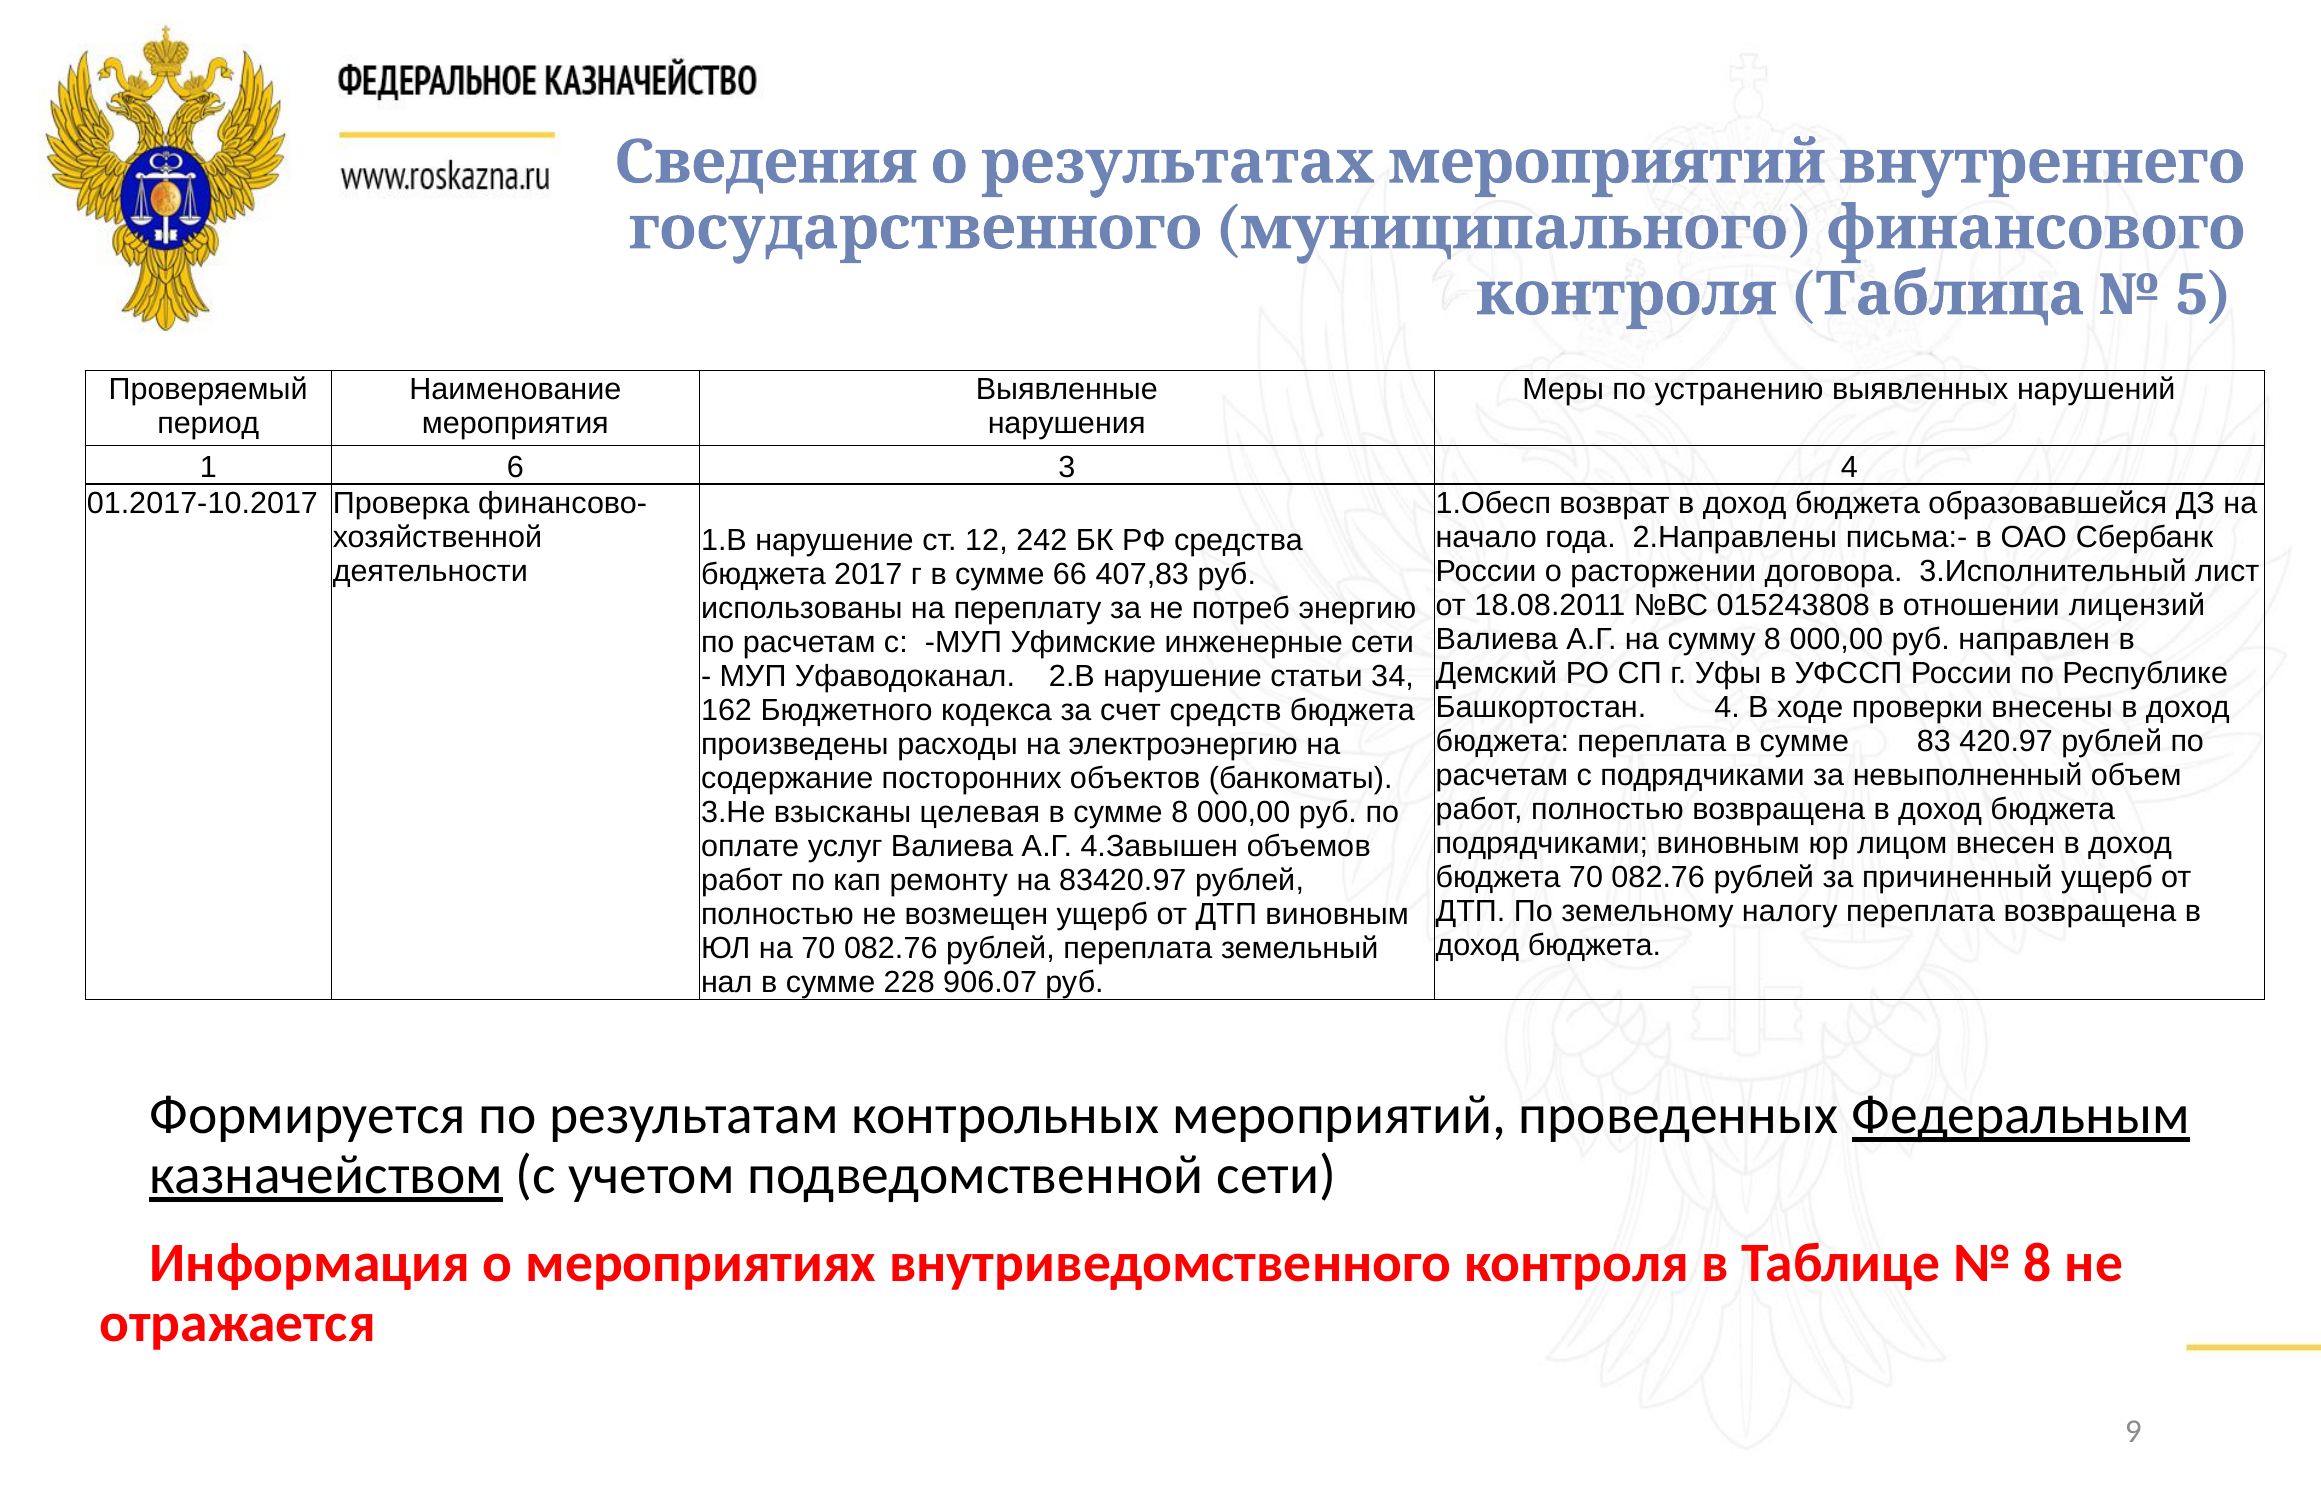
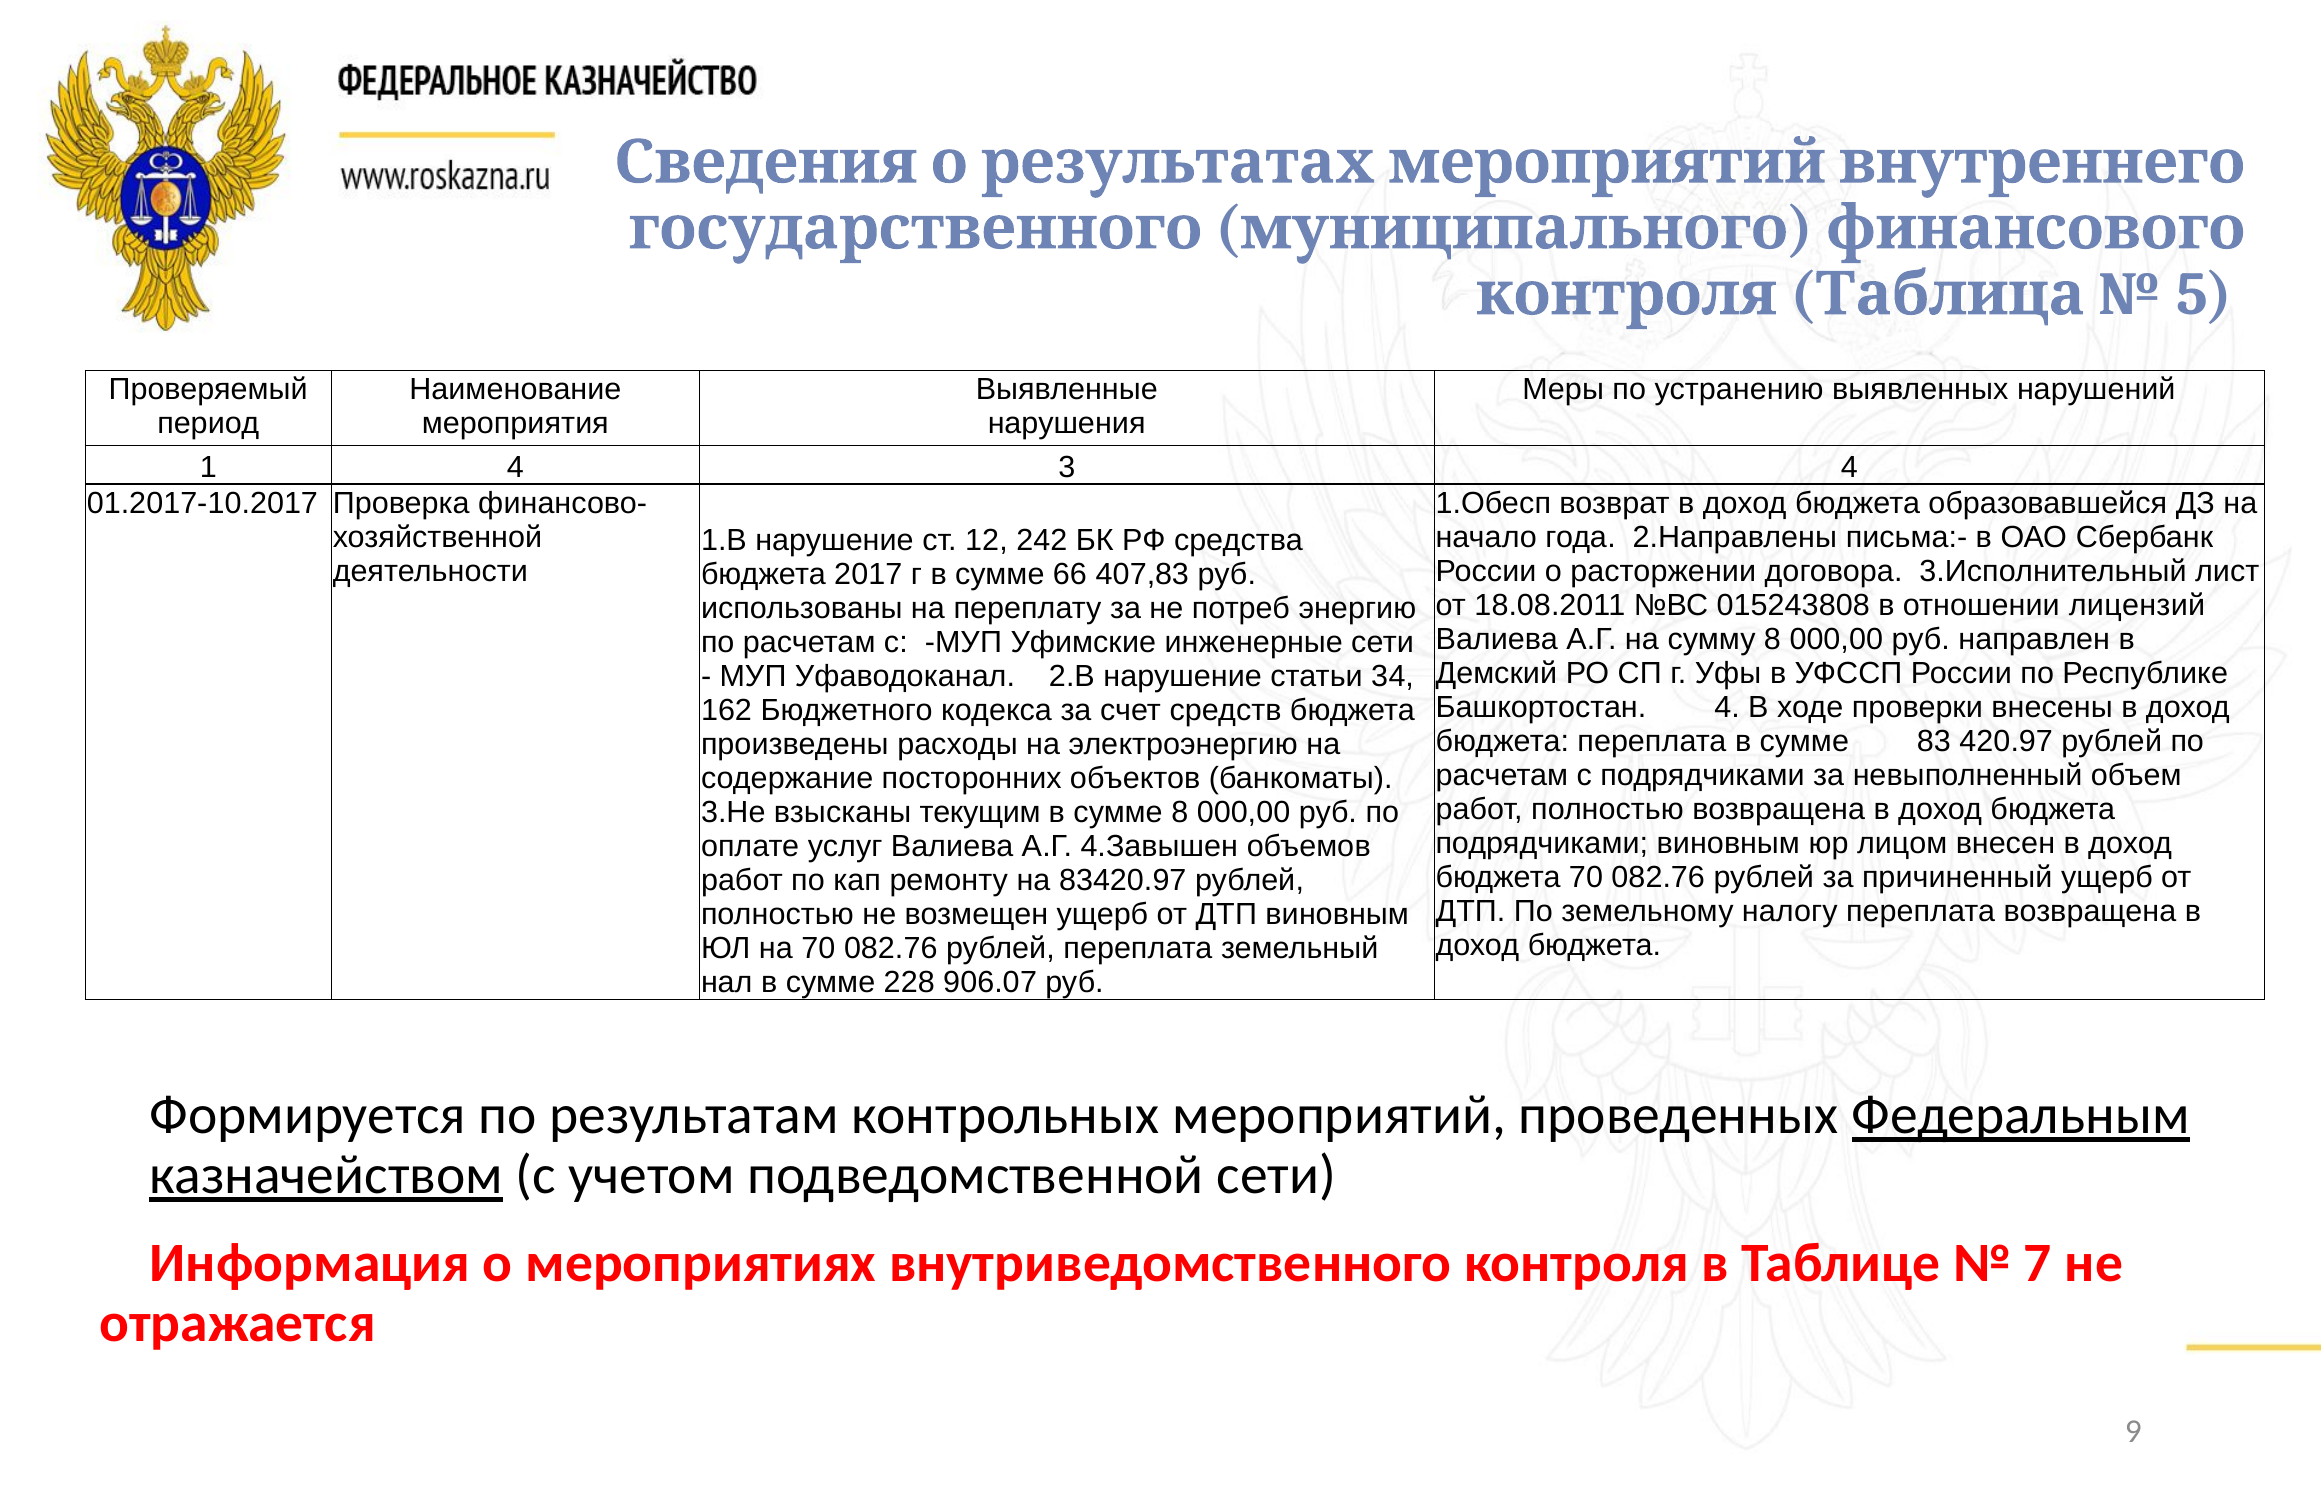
1 6: 6 -> 4 (515, 467)
целевая: целевая -> текущим (980, 813)
8: 8 -> 7 (2038, 1263)
